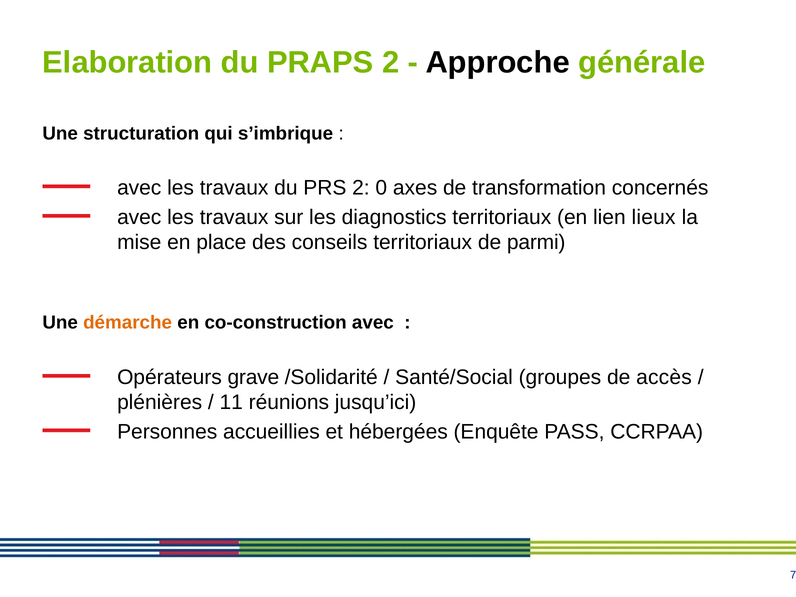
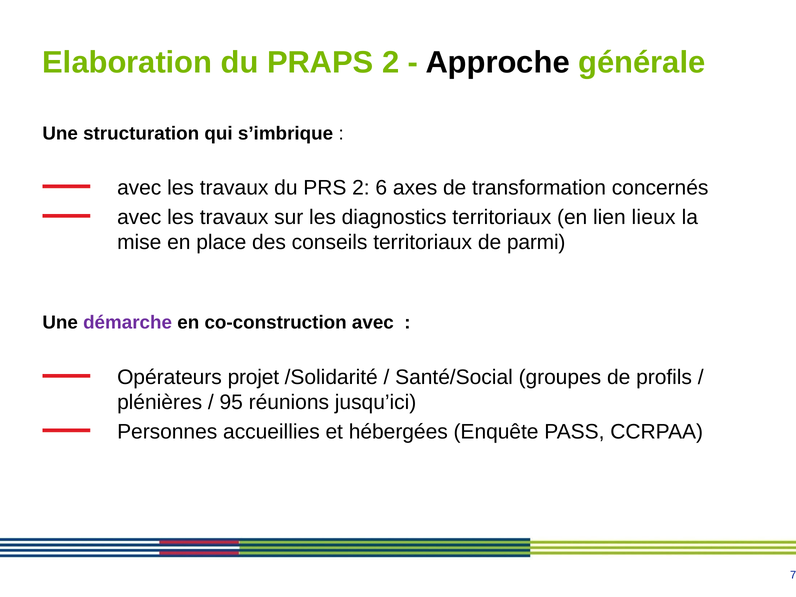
0: 0 -> 6 (381, 188)
démarche colour: orange -> purple (128, 323)
grave: grave -> projet (253, 377)
accès: accès -> profils (664, 377)
11: 11 -> 95 (231, 402)
